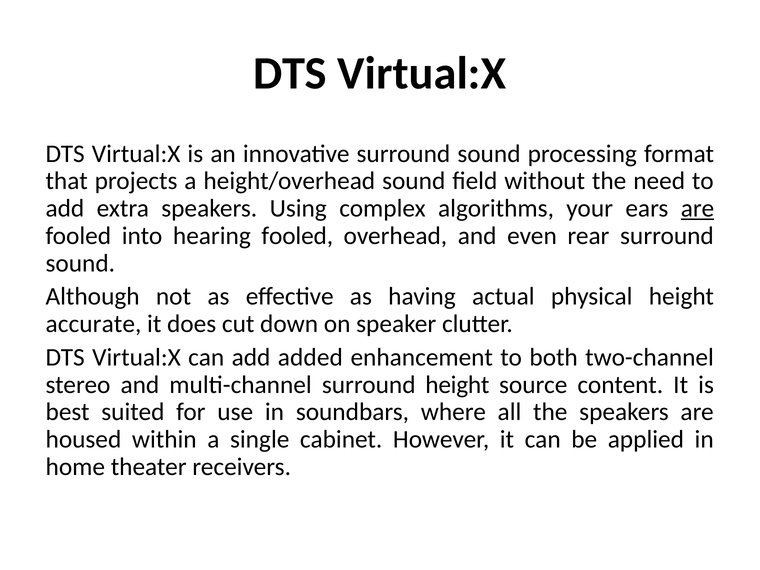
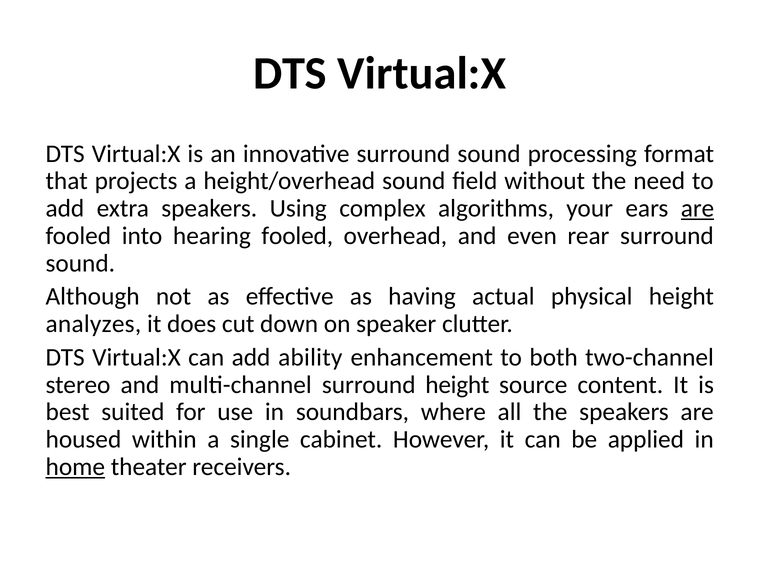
accurate: accurate -> analyzes (93, 324)
added: added -> ability (310, 357)
home underline: none -> present (75, 467)
